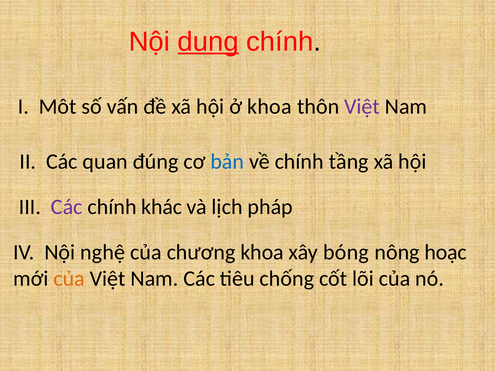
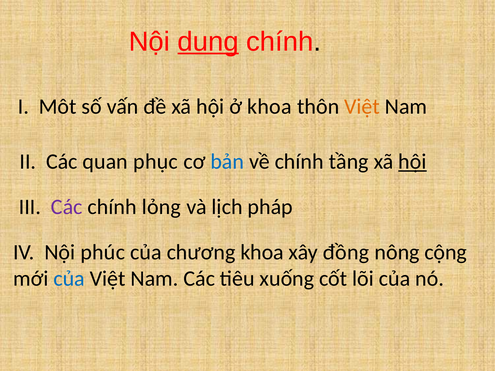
Việt colour: purple -> orange (362, 107)
đúng: đúng -> phục (156, 162)
hội underline: none -> present (412, 162)
khác: khác -> lỏng (161, 207)
nghệ: nghệ -> phúc (103, 252)
bóng: bóng -> đồng (346, 252)
hoạc: hoạc -> cộng (446, 252)
của colour: orange -> blue (69, 279)
chống: chống -> xuống (287, 279)
